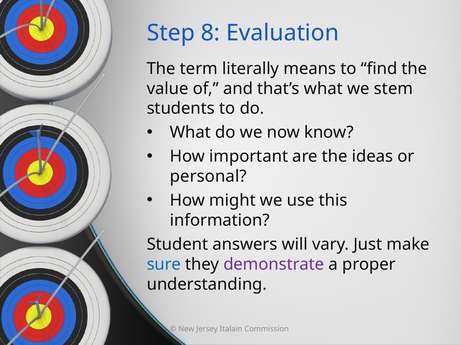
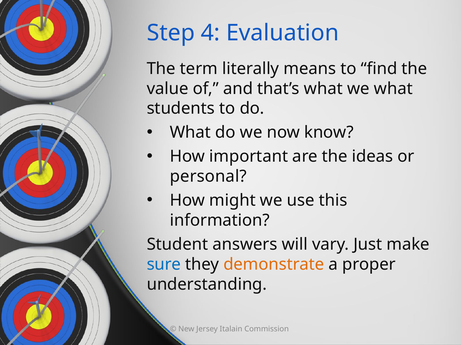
8: 8 -> 4 (210, 33)
we stem: stem -> what (393, 89)
demonstrate colour: purple -> orange (274, 265)
